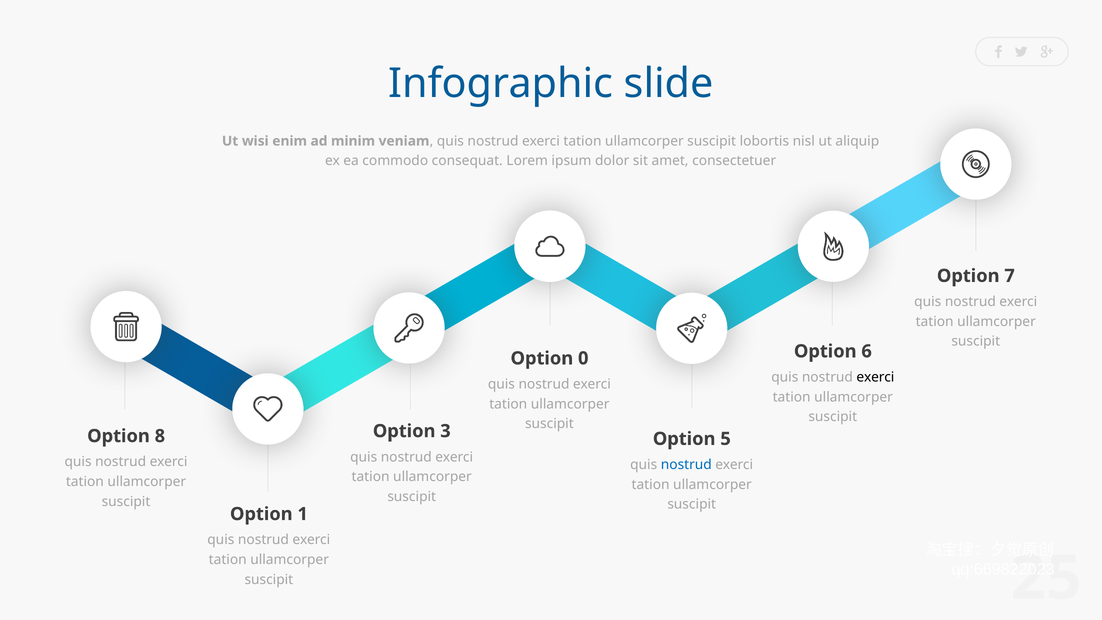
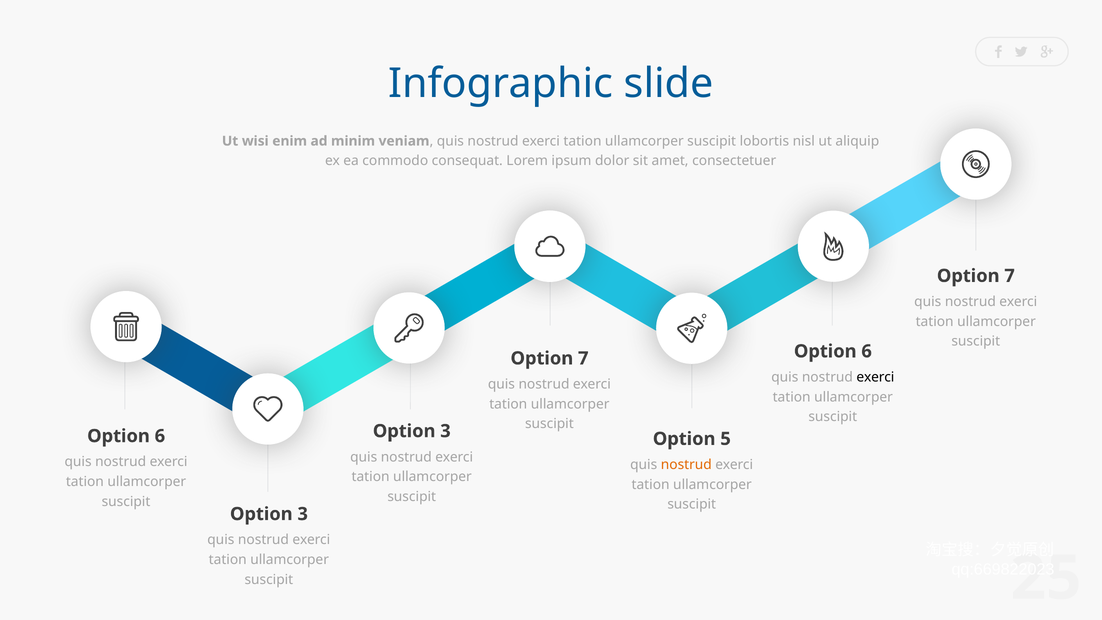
0: 0 -> 7 (583, 358)
8: 8 -> 6 (160, 436)
nostrud colour: blue -> orange (686, 465)
1: 1 -> 3 (303, 514)
